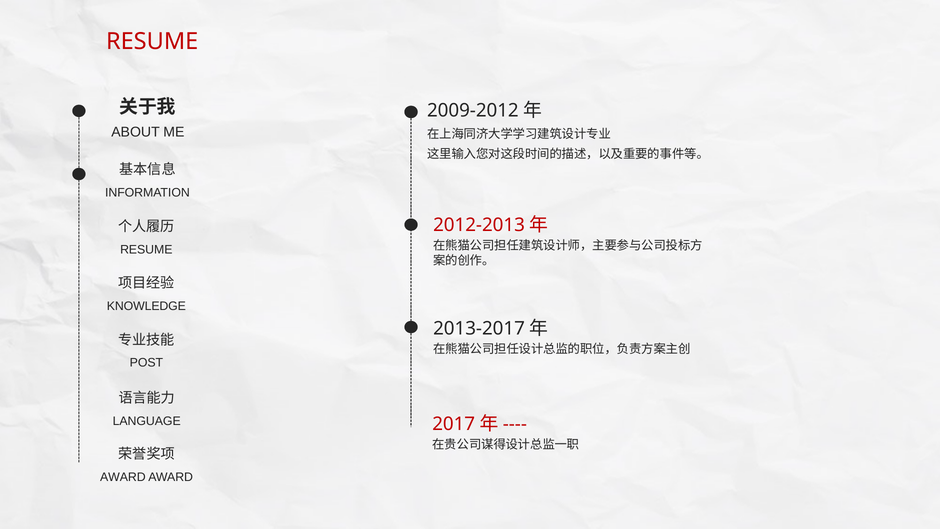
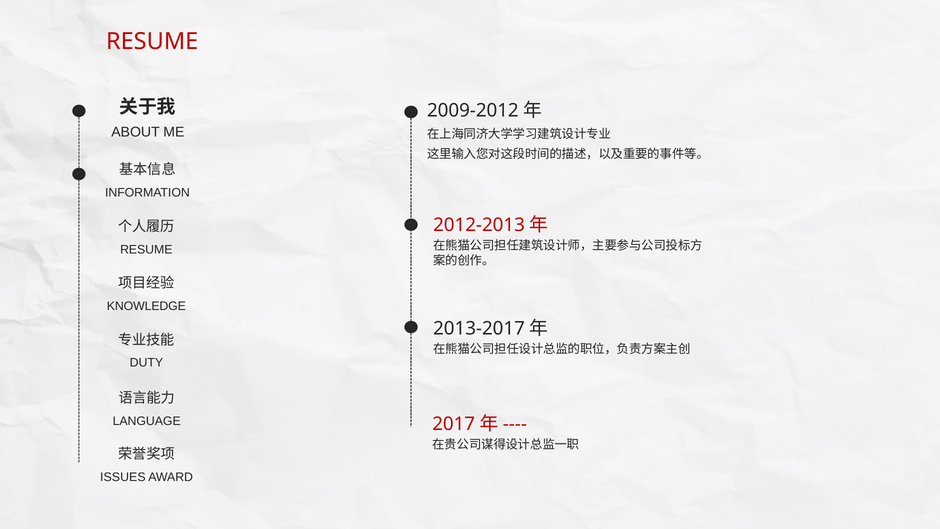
POST: POST -> DUTY (146, 363)
AWARD: AWARD -> ISSUES (123, 477)
